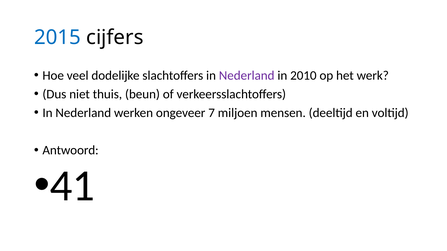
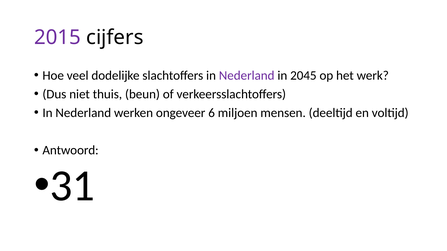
2015 colour: blue -> purple (57, 38)
2010: 2010 -> 2045 (303, 76)
7: 7 -> 6 (212, 113)
41: 41 -> 31 (72, 186)
